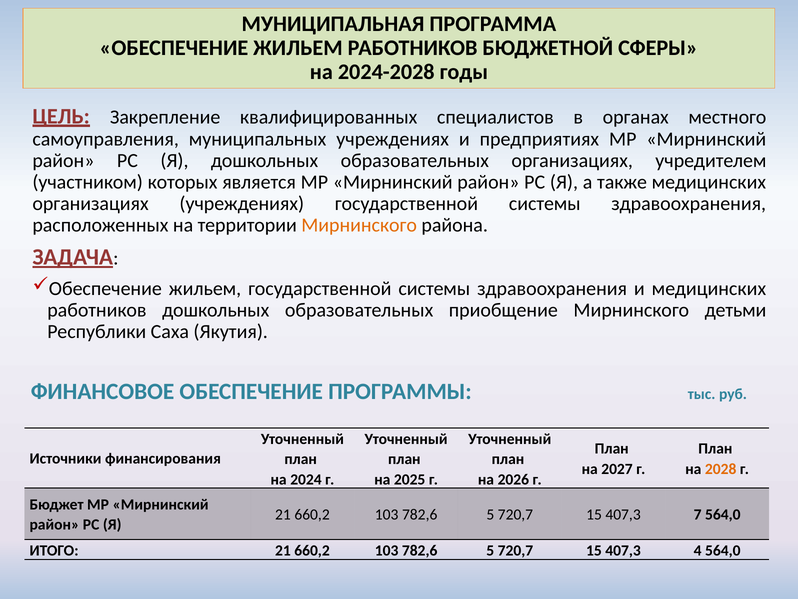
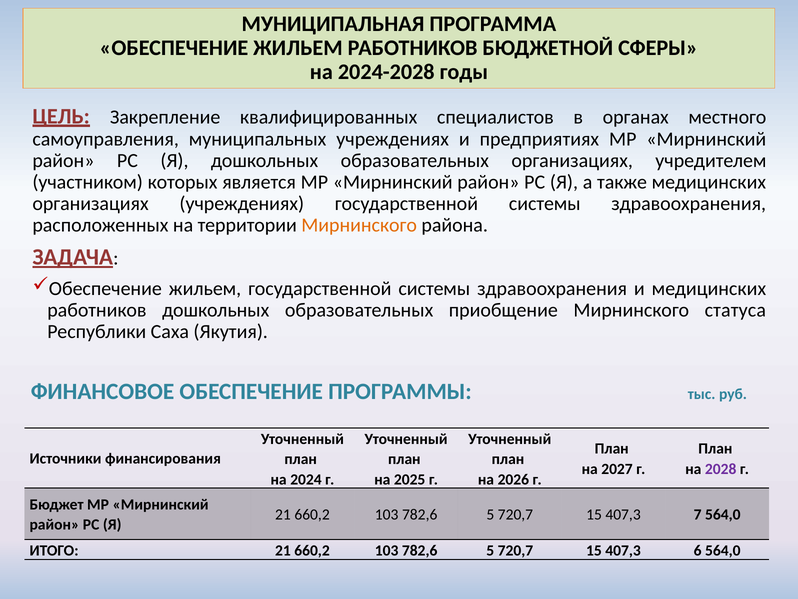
детьми: детьми -> статуса (735, 310)
2028 colour: orange -> purple (721, 469)
4: 4 -> 6 (698, 550)
